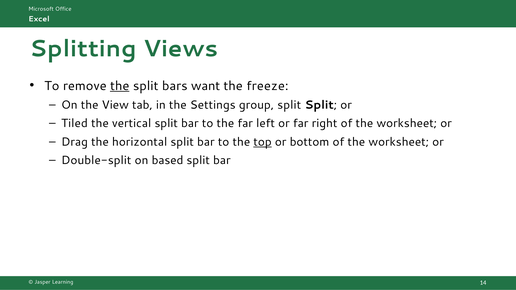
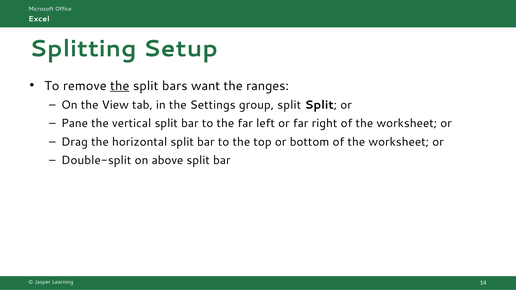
Views: Views -> Setup (181, 49)
freeze: freeze -> ranges (268, 86)
Tiled: Tiled -> Pane (75, 123)
top underline: present -> none (263, 142)
based: based -> above (167, 161)
